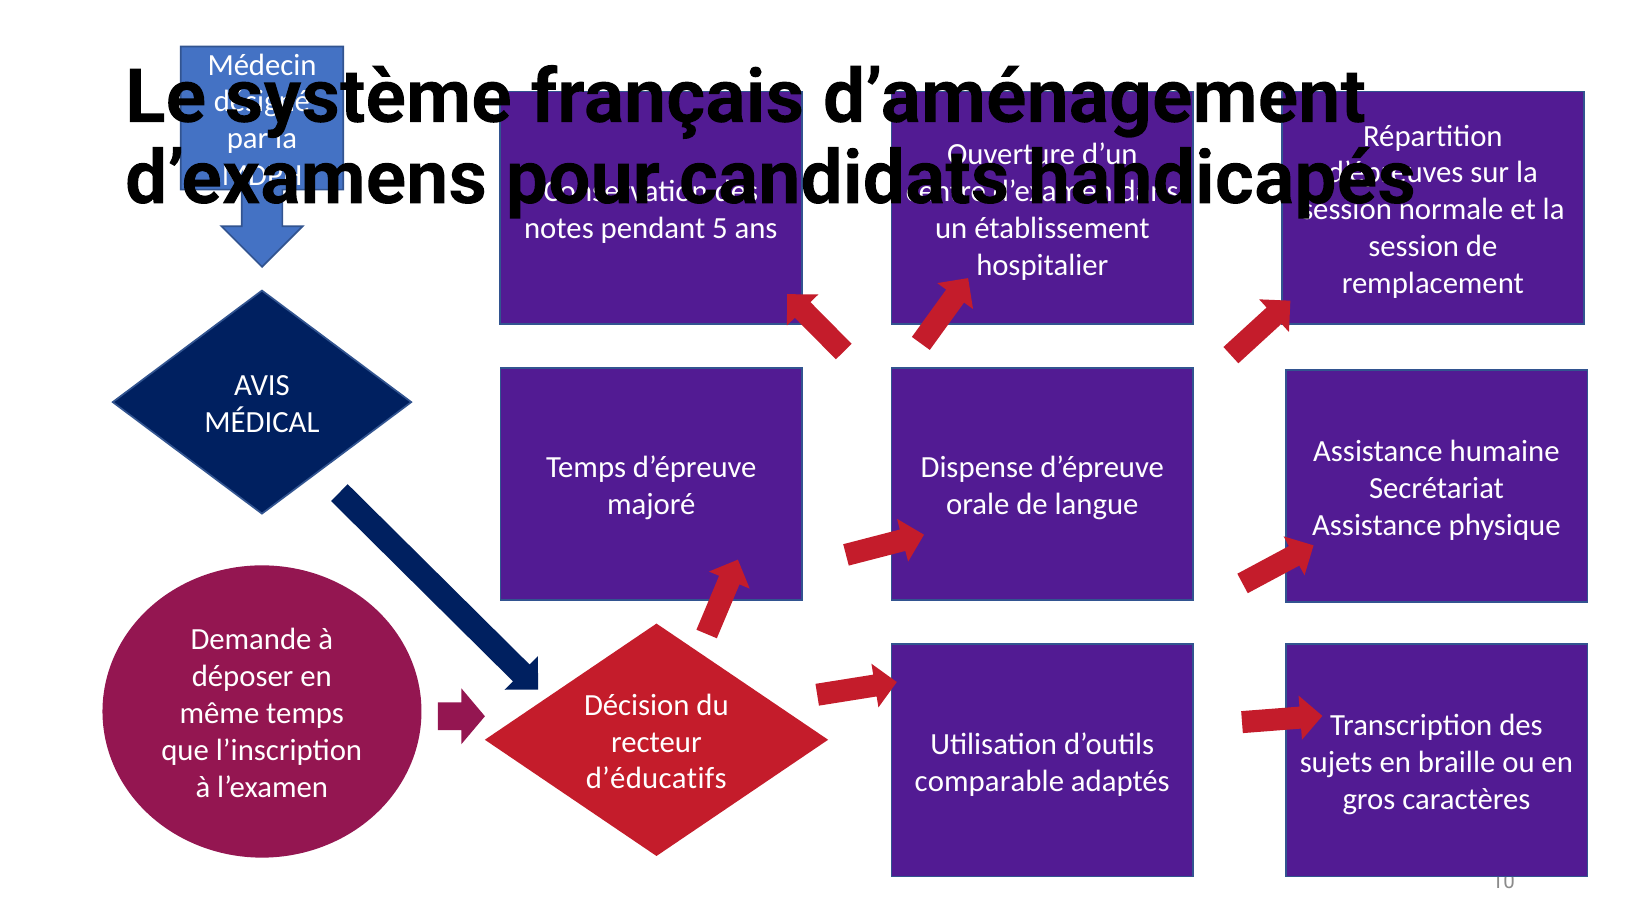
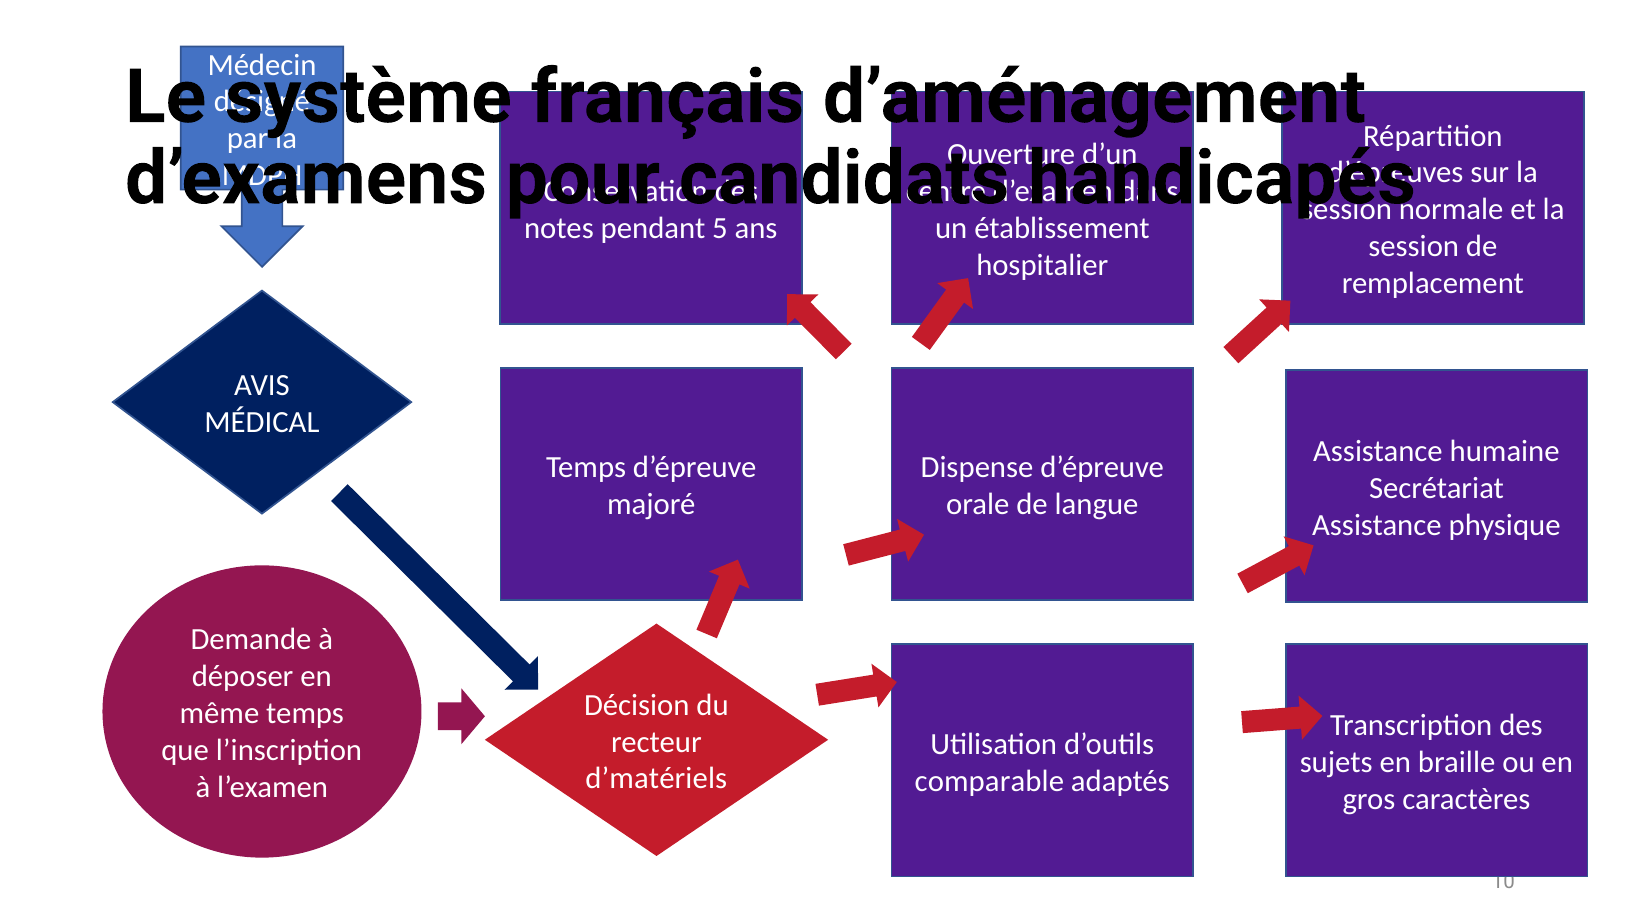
d’éducatifs: d’éducatifs -> d’matériels (656, 778)
